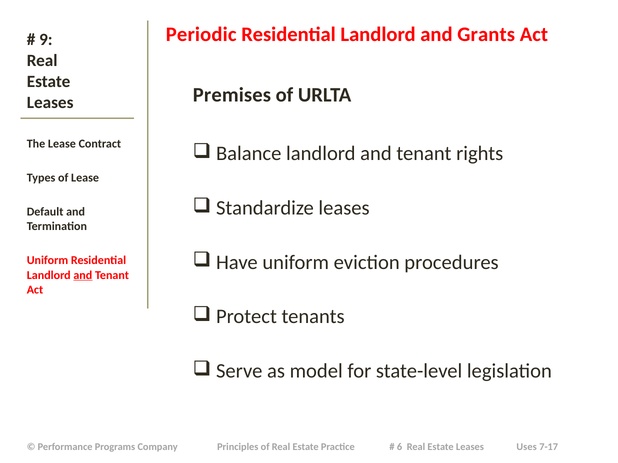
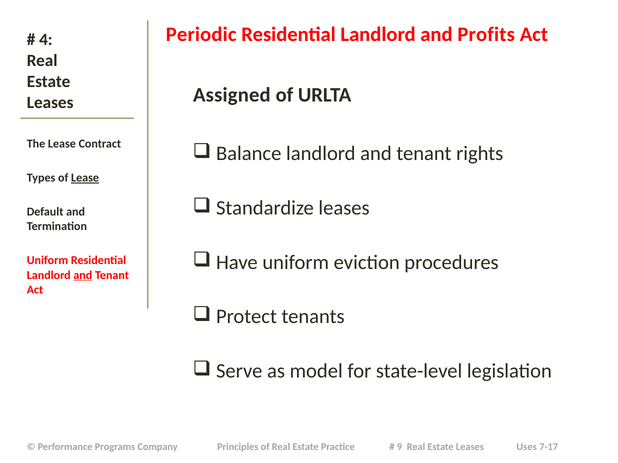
Grants: Grants -> Profits (486, 34)
9: 9 -> 4 (46, 40)
Premises: Premises -> Assigned (232, 95)
Lease underline: none -> present (85, 178)
6: 6 -> 9 (400, 447)
